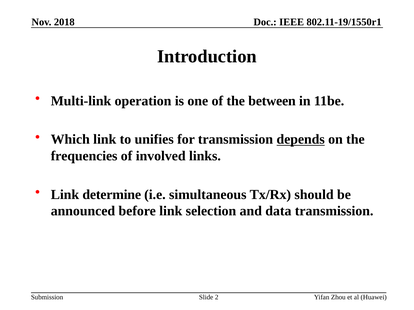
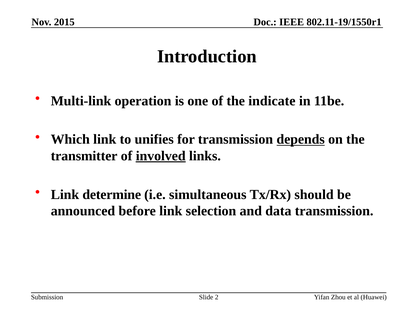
2018: 2018 -> 2015 (64, 22)
between: between -> indicate (272, 101)
frequencies: frequencies -> transmitter (84, 156)
involved underline: none -> present (161, 156)
